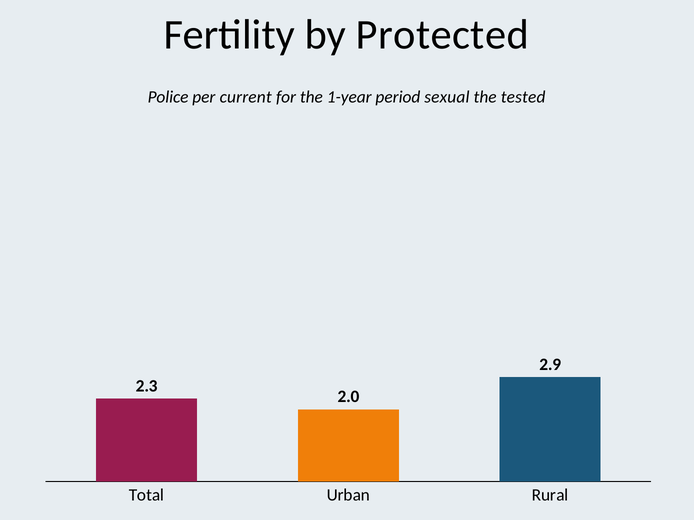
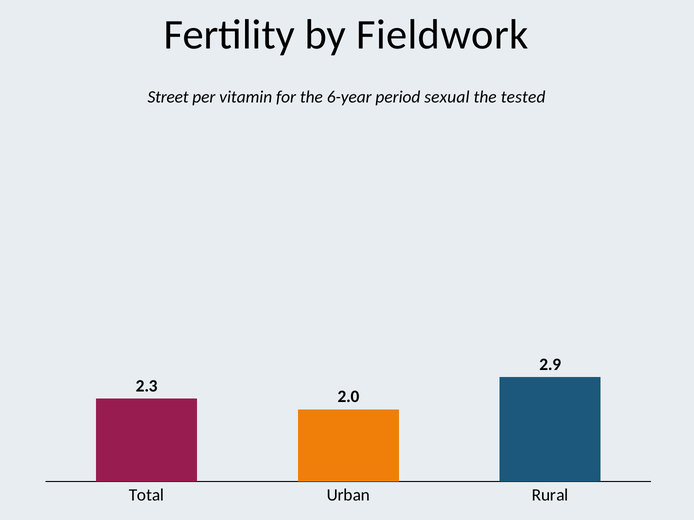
Protected: Protected -> Fieldwork (442, 35)
Police: Police -> Street (168, 97)
current: current -> vitamin (246, 97)
1-year: 1-year -> 6-year (349, 97)
